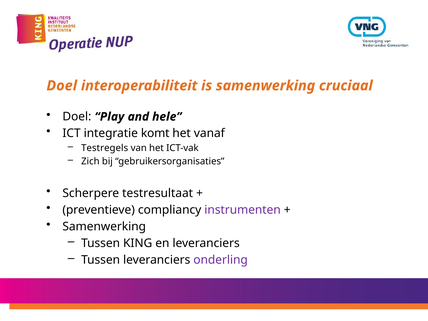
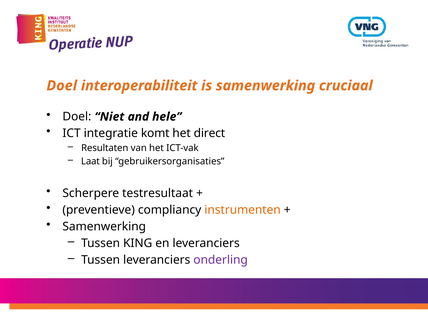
Play: Play -> Niet (109, 117)
vanaf: vanaf -> direct (209, 133)
Testregels: Testregels -> Resultaten (105, 148)
Zich: Zich -> Laat (90, 161)
instrumenten colour: purple -> orange (243, 210)
